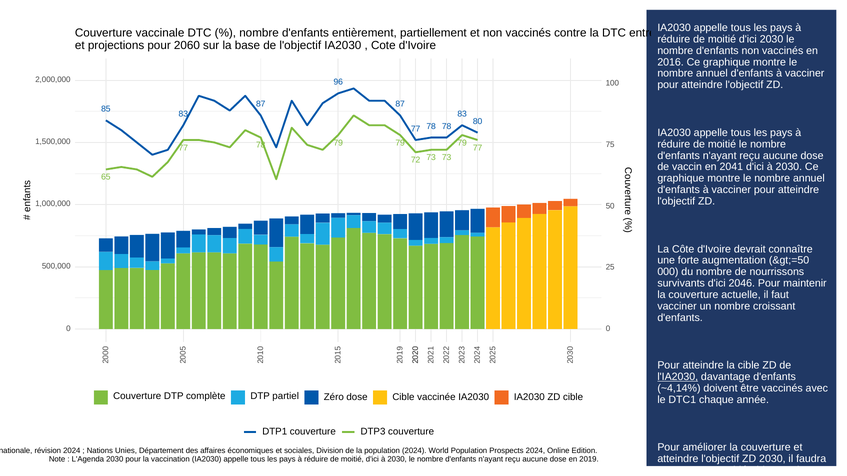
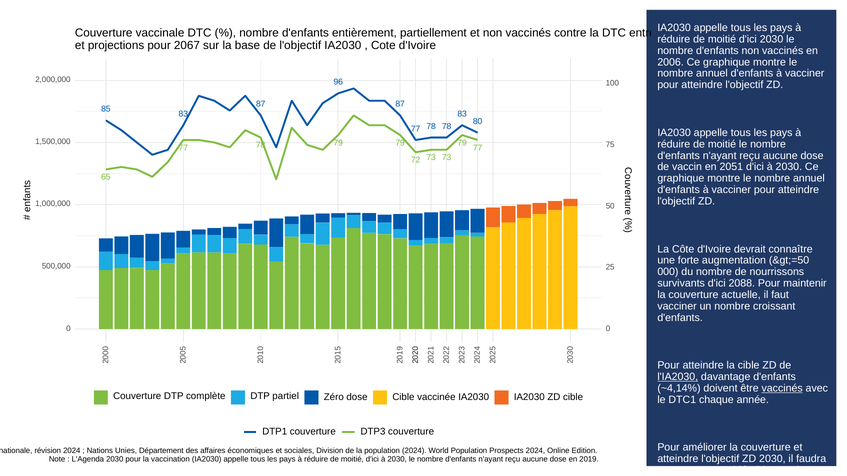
2060: 2060 -> 2067 (187, 45)
2016: 2016 -> 2006 (671, 62)
2041: 2041 -> 2051 (731, 167)
2046: 2046 -> 2088 (742, 284)
vaccinés underline: none -> present (782, 389)
